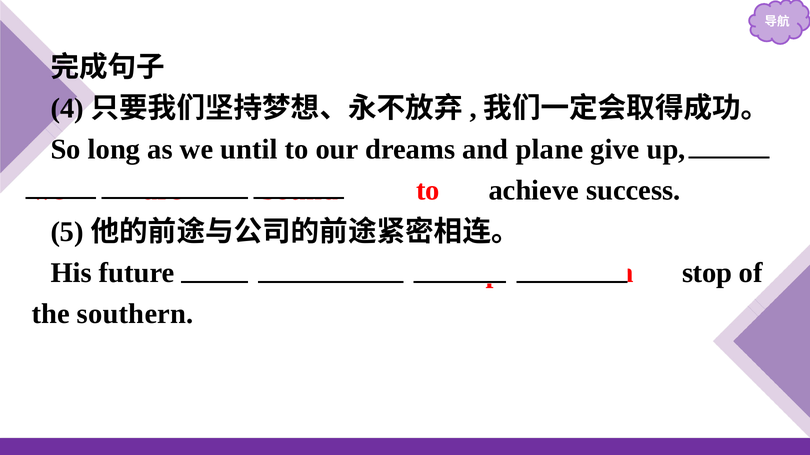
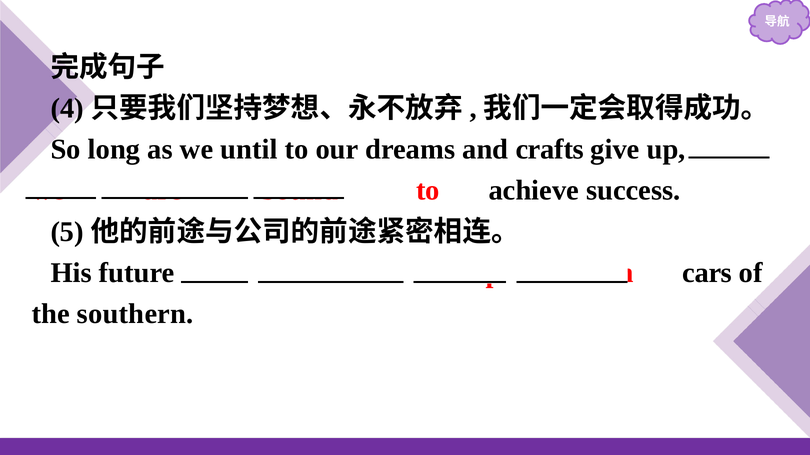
plane: plane -> crafts (550, 150)
stop: stop -> cars (707, 273)
